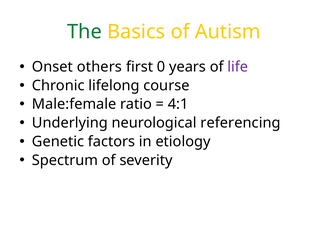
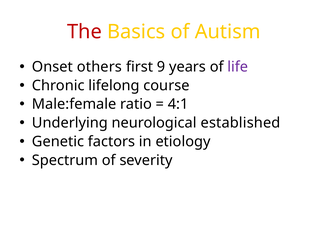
The colour: green -> red (84, 32)
0: 0 -> 9 (161, 67)
referencing: referencing -> established (241, 123)
